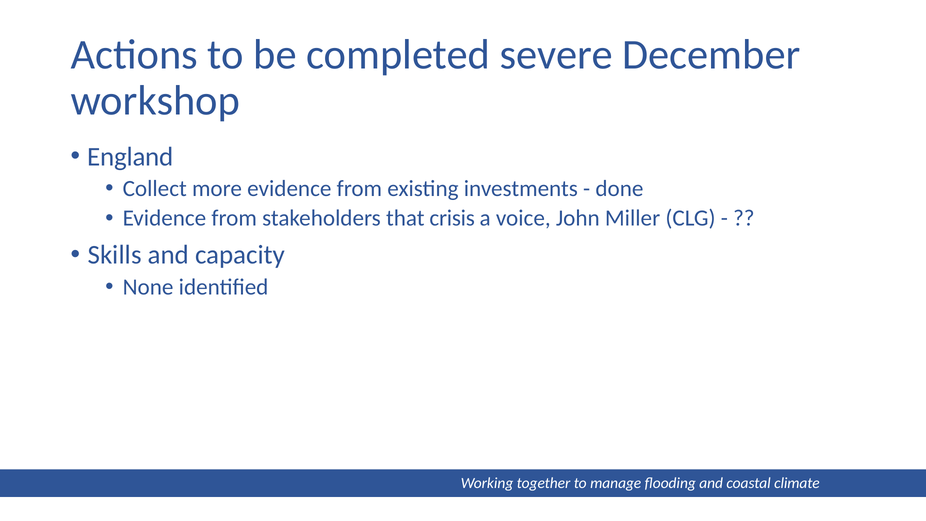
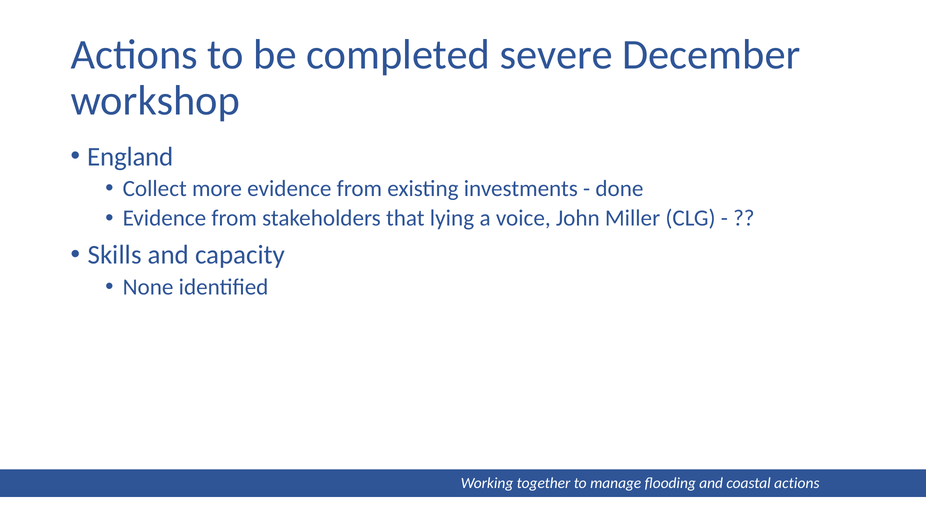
crisis: crisis -> lying (452, 218)
coastal climate: climate -> actions (797, 483)
